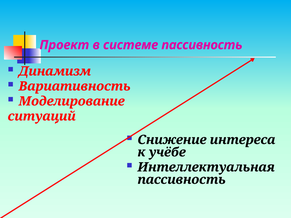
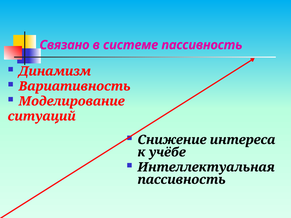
Проект: Проект -> Связано (64, 45)
